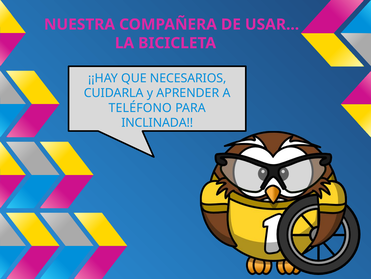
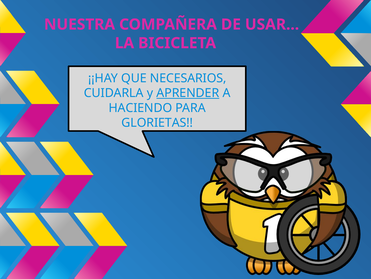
APRENDER underline: none -> present (188, 93)
TELÉFONO: TELÉFONO -> HACIENDO (140, 108)
INCLINADA: INCLINADA -> GLORIETAS (157, 123)
